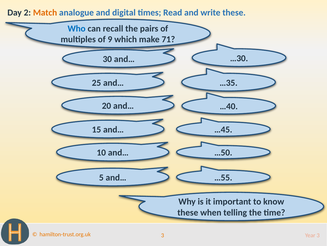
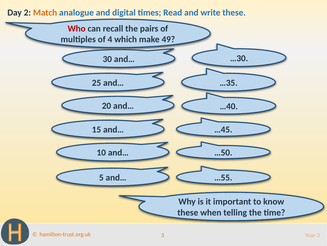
Who colour: blue -> red (77, 28)
9: 9 -> 4 (110, 39)
71: 71 -> 49 (168, 39)
